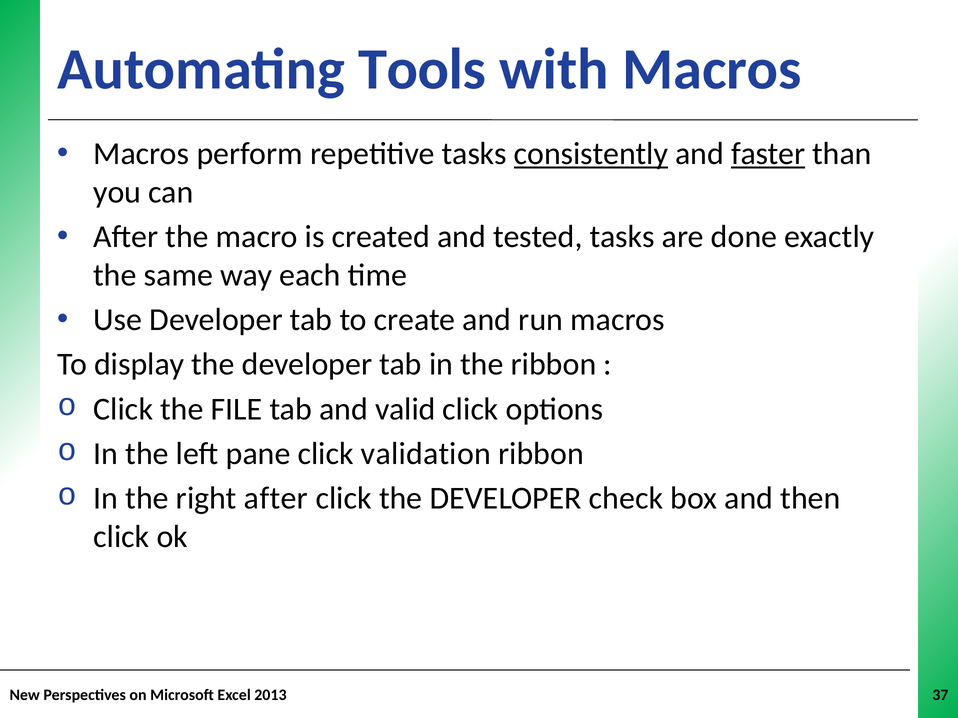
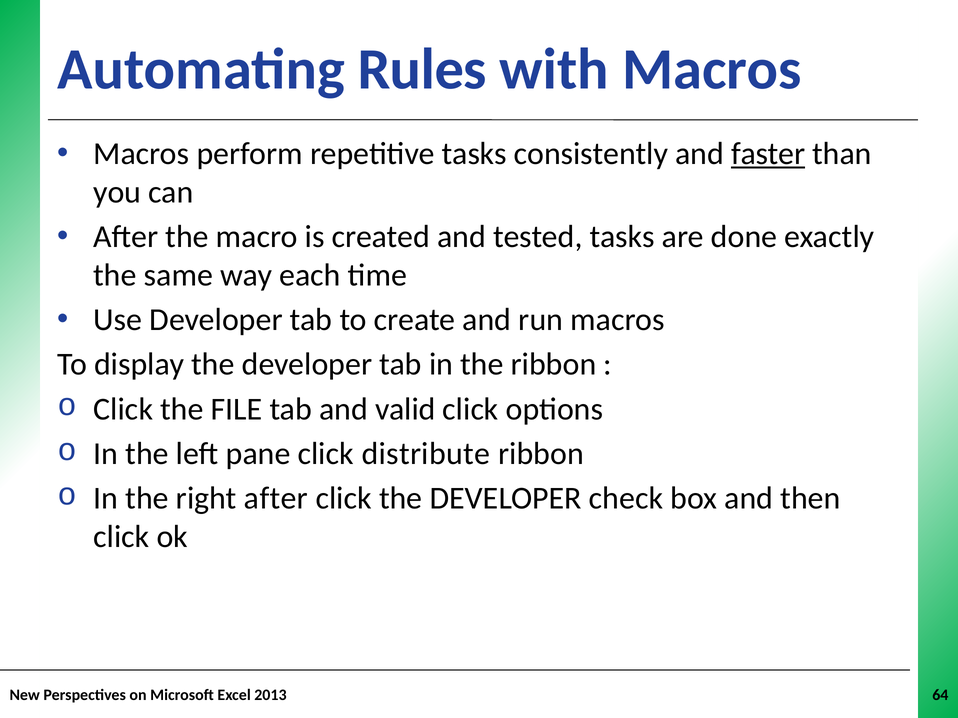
Tools: Tools -> Rules (422, 70)
consistently underline: present -> none (591, 154)
validation: validation -> distribute (426, 454)
37: 37 -> 64 (940, 695)
